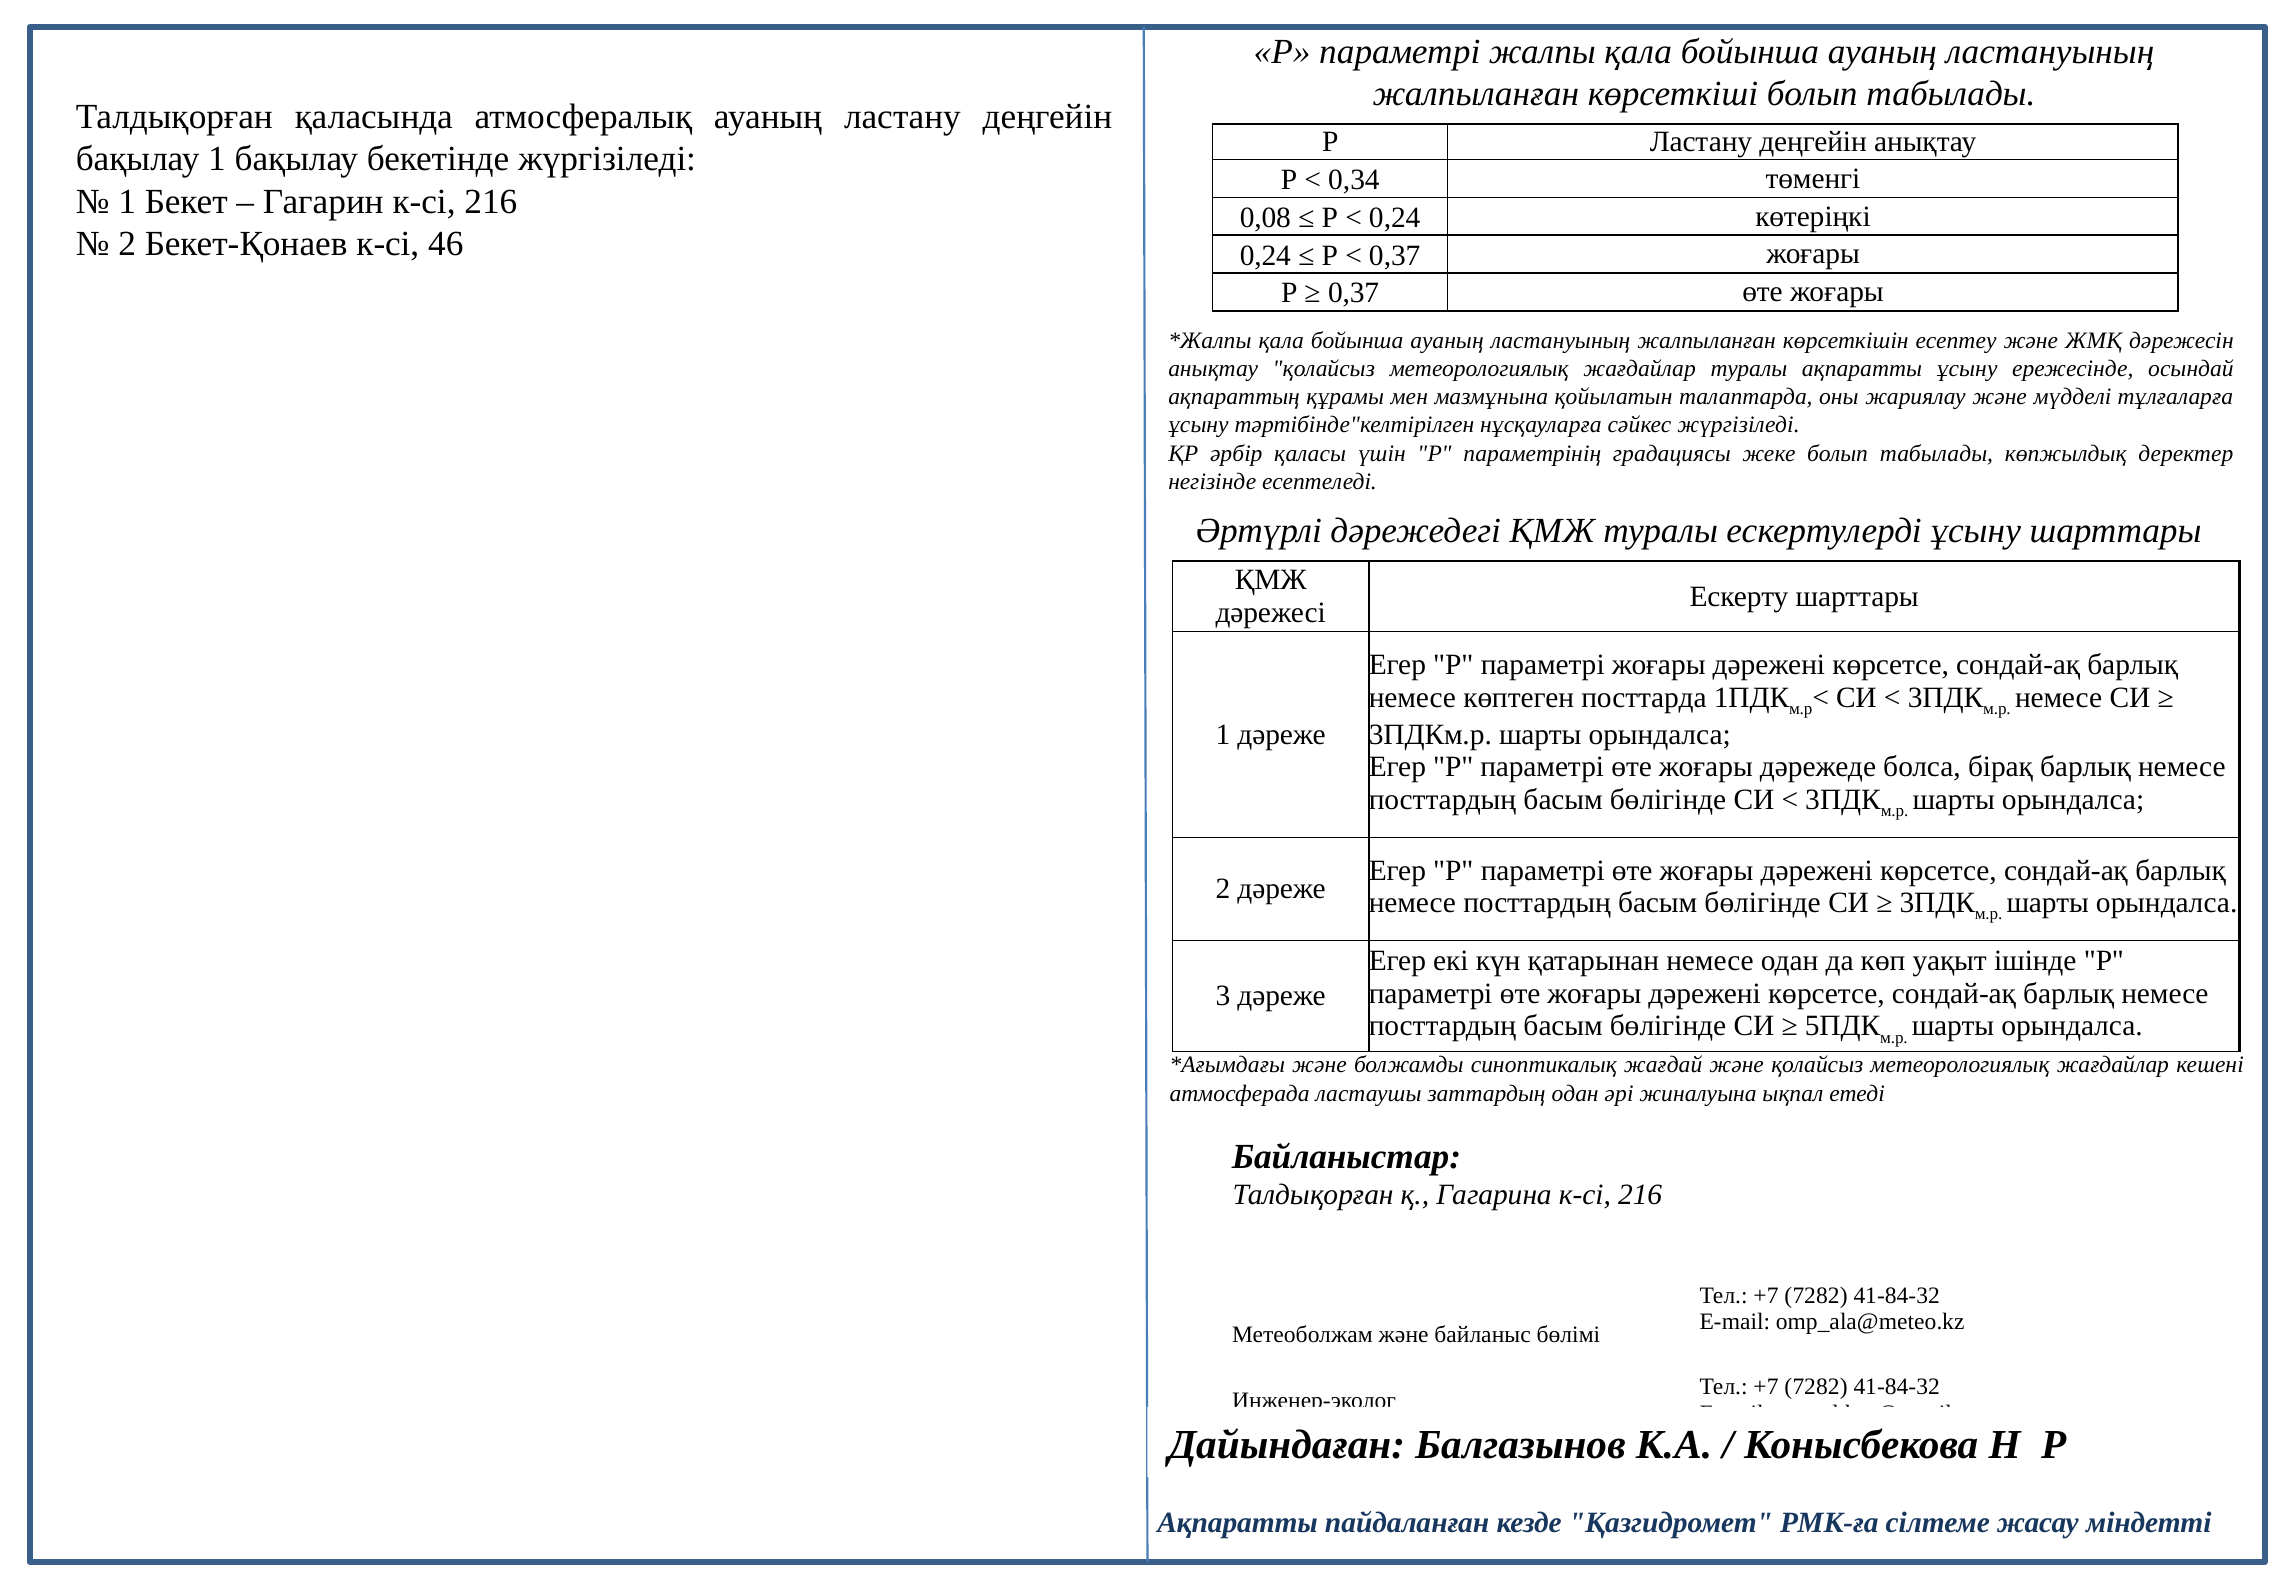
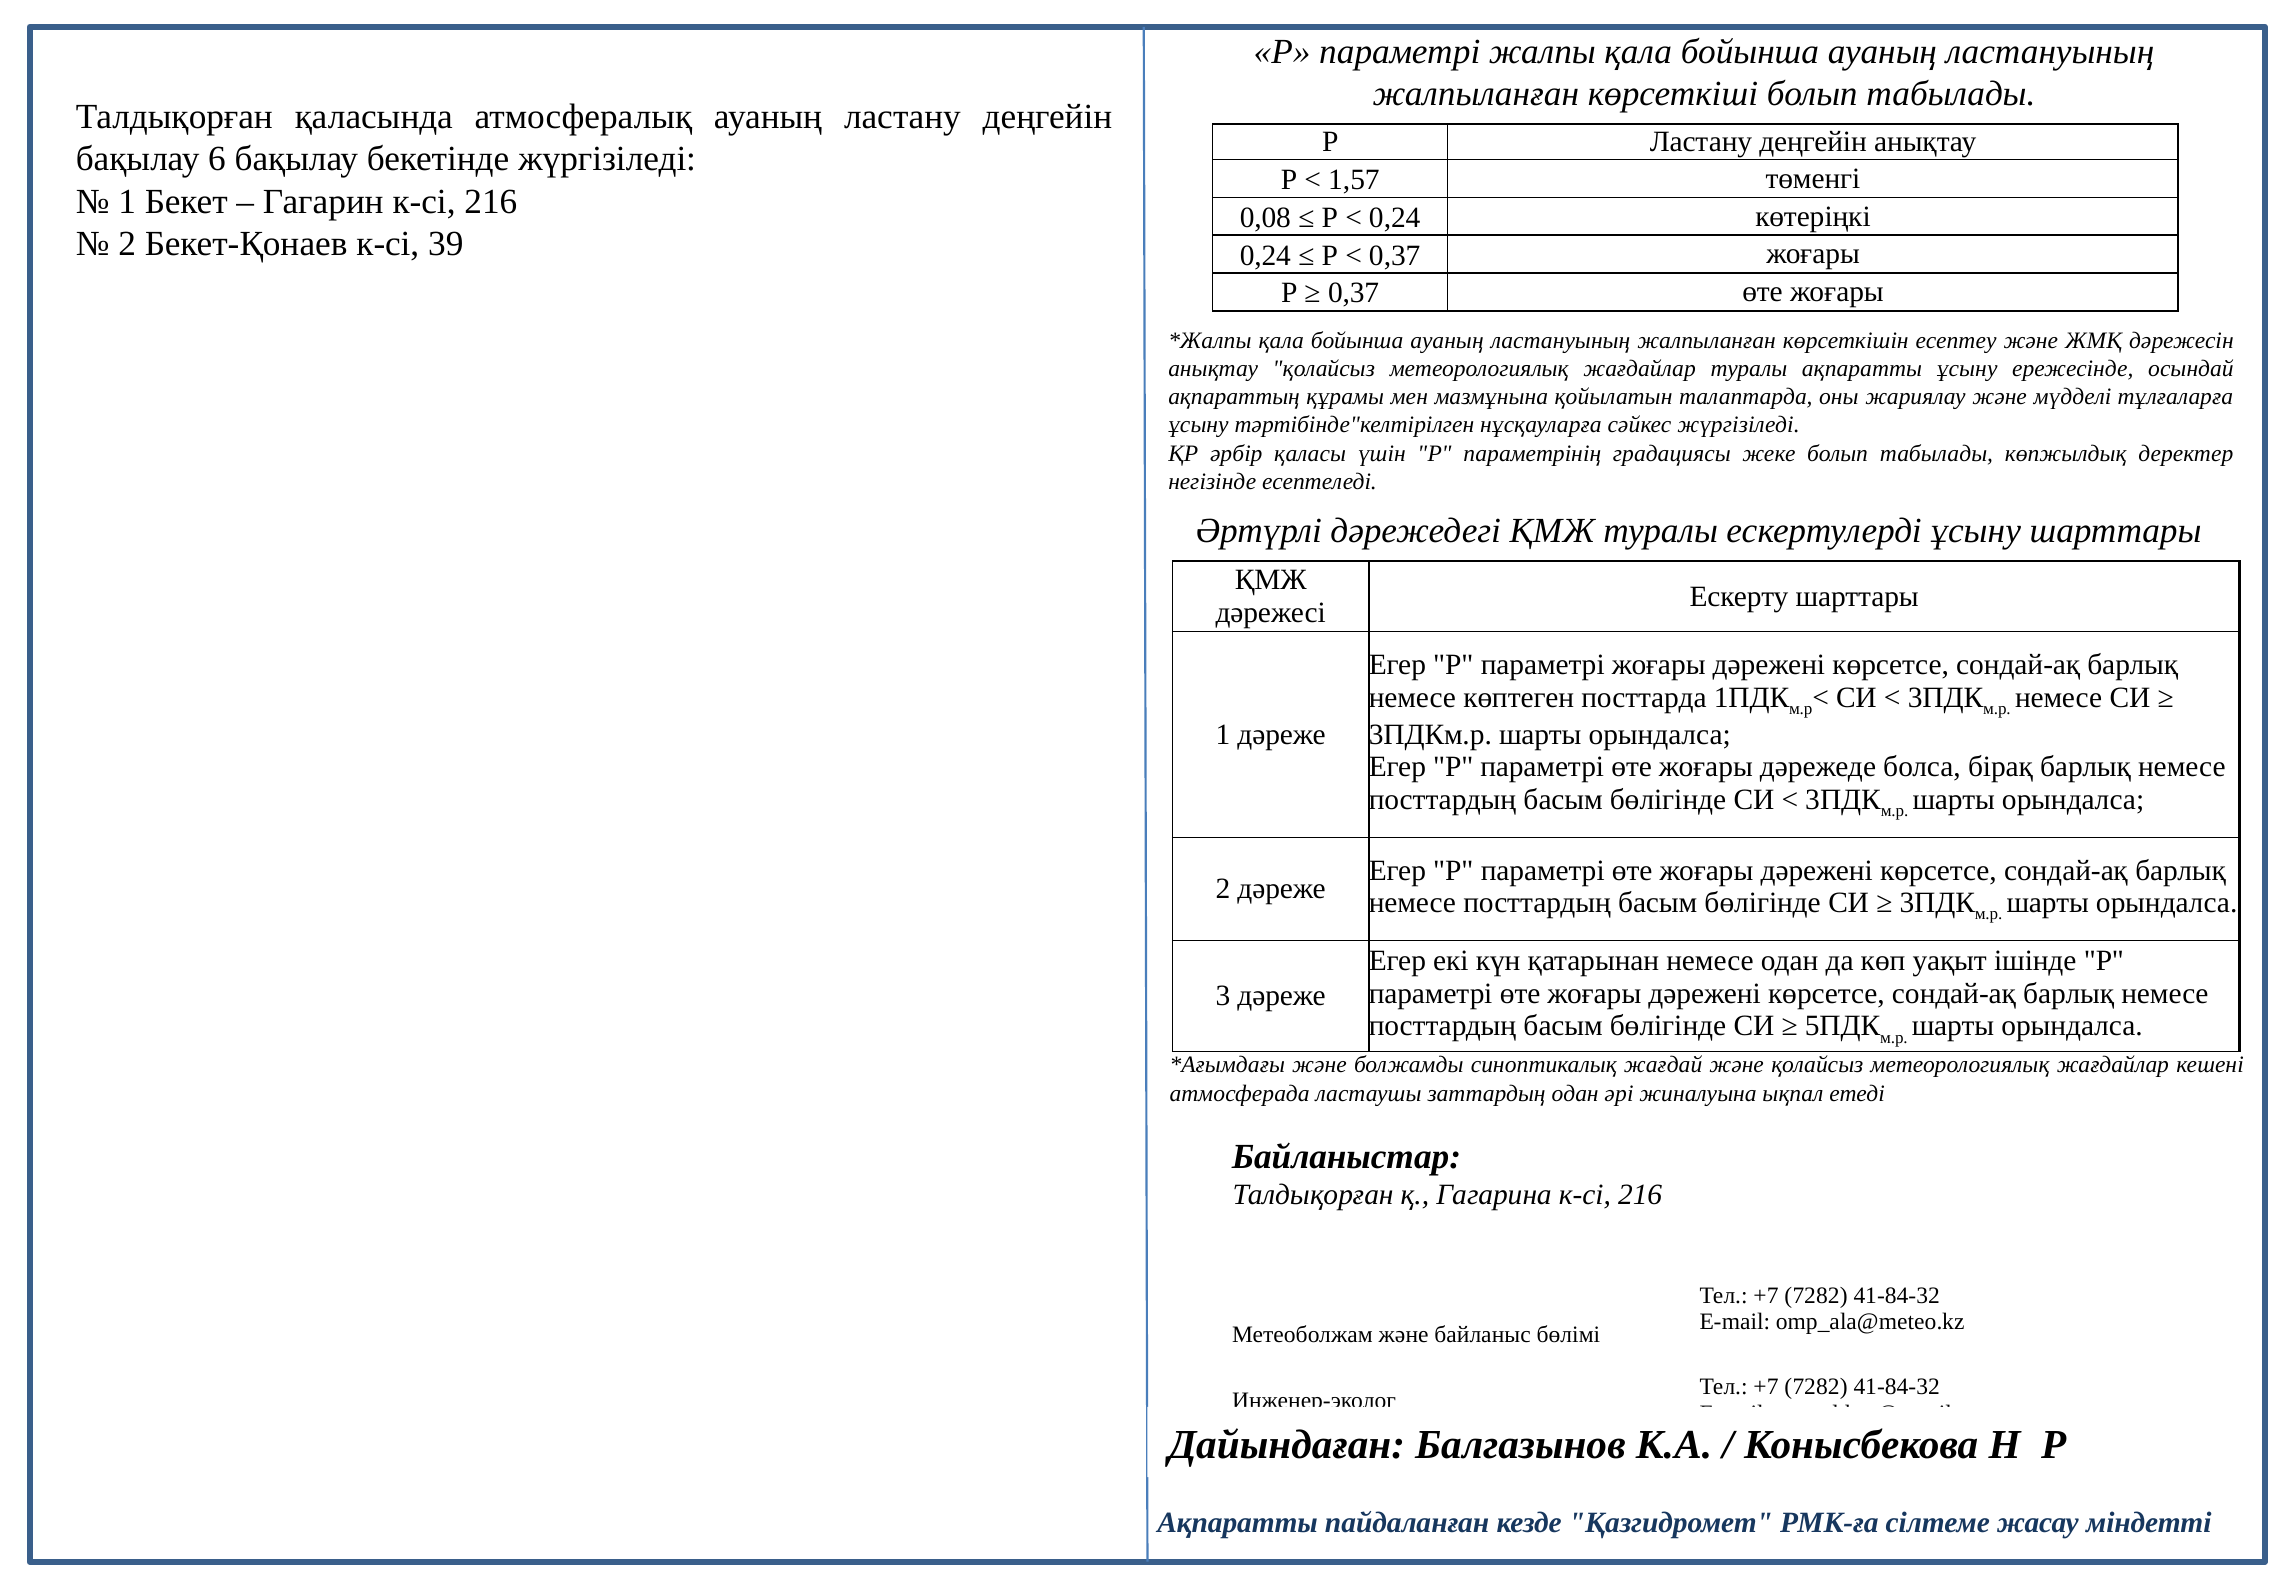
бақылау 1: 1 -> 6 (217, 159)
0,34: 0,34 -> 1,57 (1354, 180)
46: 46 -> 39 (446, 244)
